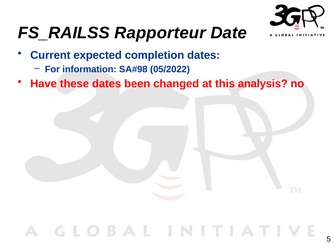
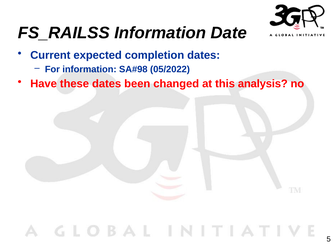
FS_RAILSS Rapporteur: Rapporteur -> Information (160, 33)
